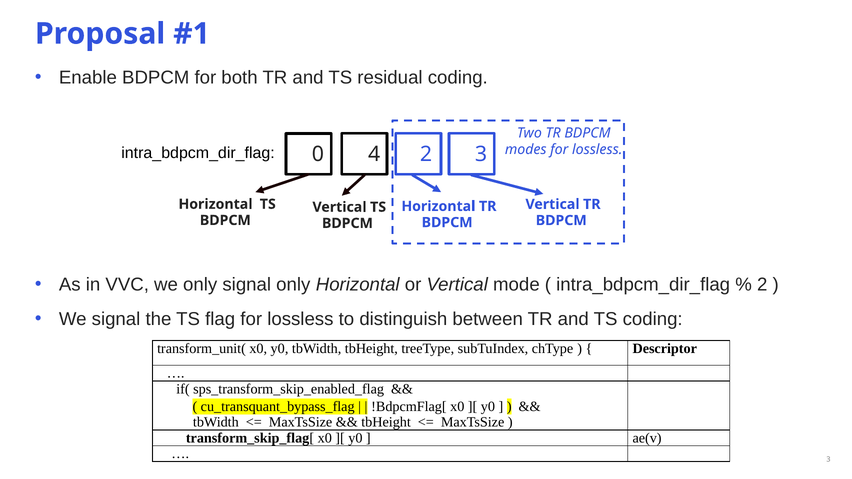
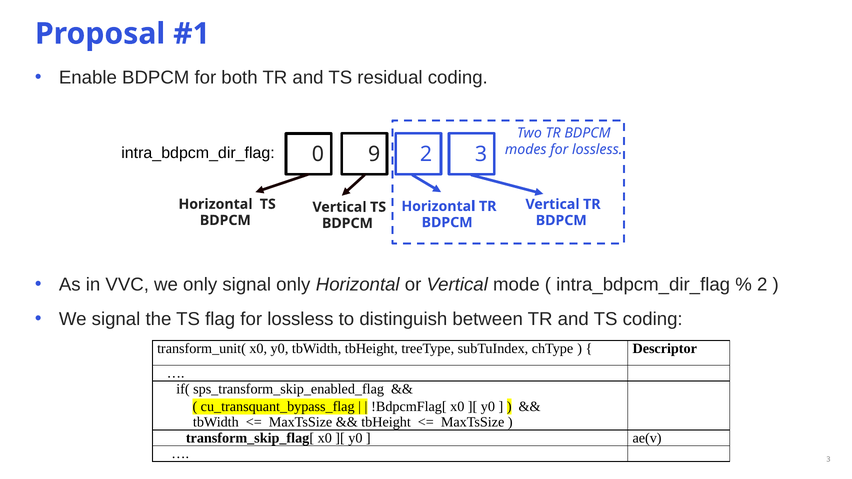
4: 4 -> 9 (374, 154)
